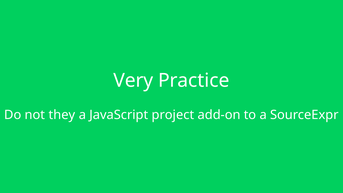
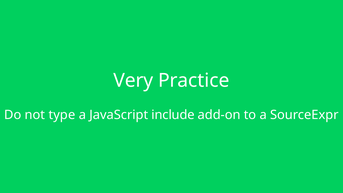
they: they -> type (62, 115)
project: project -> include (173, 115)
